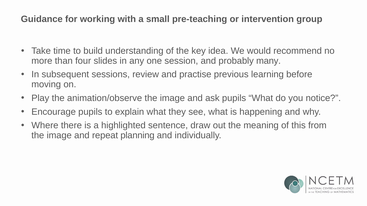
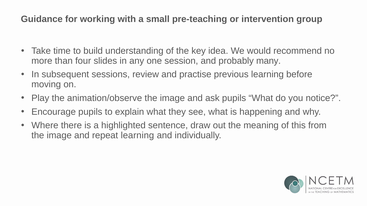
repeat planning: planning -> learning (137, 136)
